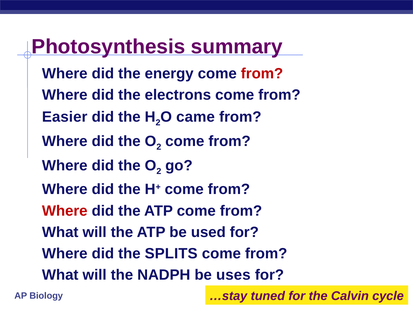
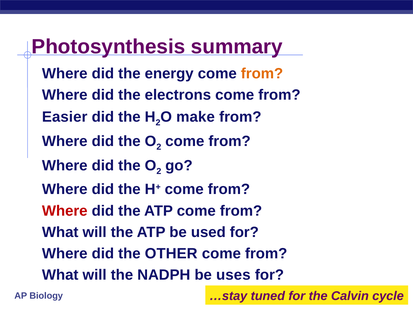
from colour: red -> orange (262, 74)
came: came -> make (196, 117)
SPLITS: SPLITS -> OTHER (171, 254)
